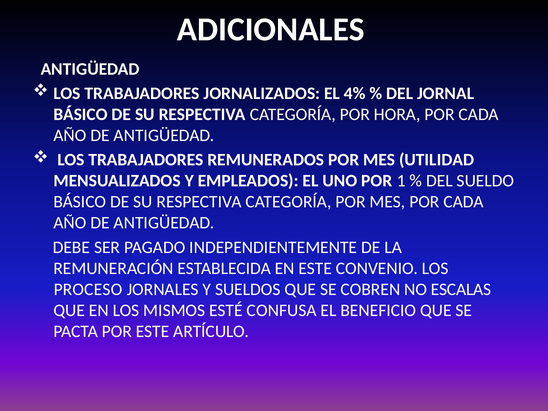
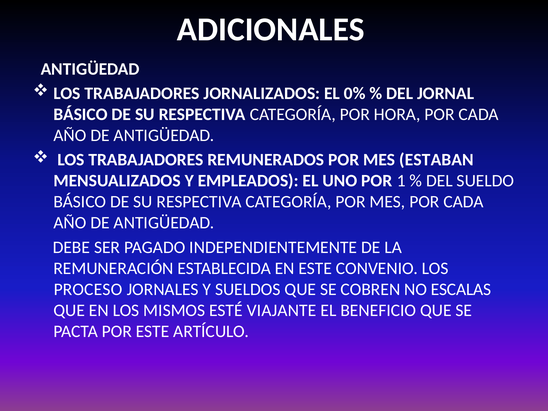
4%: 4% -> 0% (355, 93)
UTILIDAD: UTILIDAD -> ESTABAN (436, 160)
CONFUSA: CONFUSA -> VIAJANTE (282, 310)
